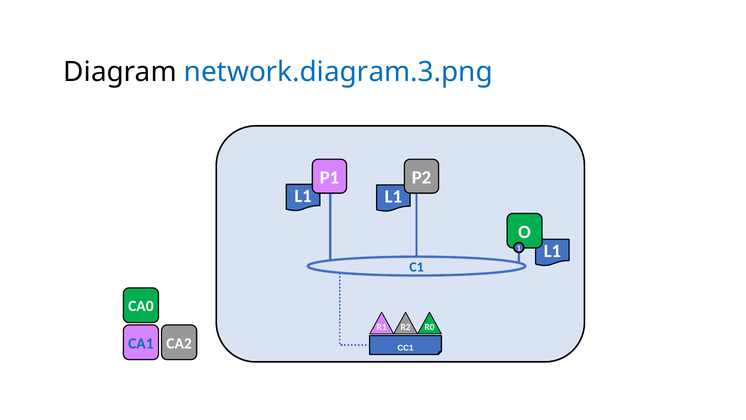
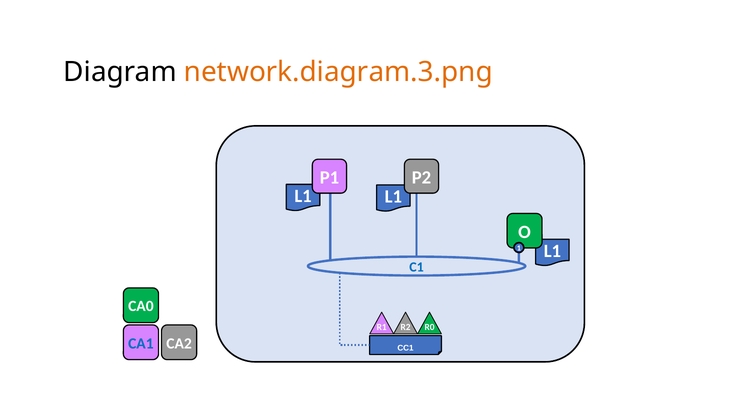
network.diagram.3.png colour: blue -> orange (338, 72)
